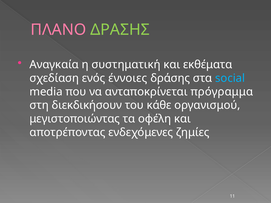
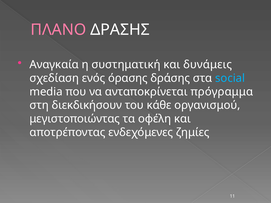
ΔΡΑΣΗΣ colour: light green -> white (120, 30)
εκθέματα: εκθέματα -> δυνάμεις (208, 65)
έννοιες: έννοιες -> όρασης (128, 78)
